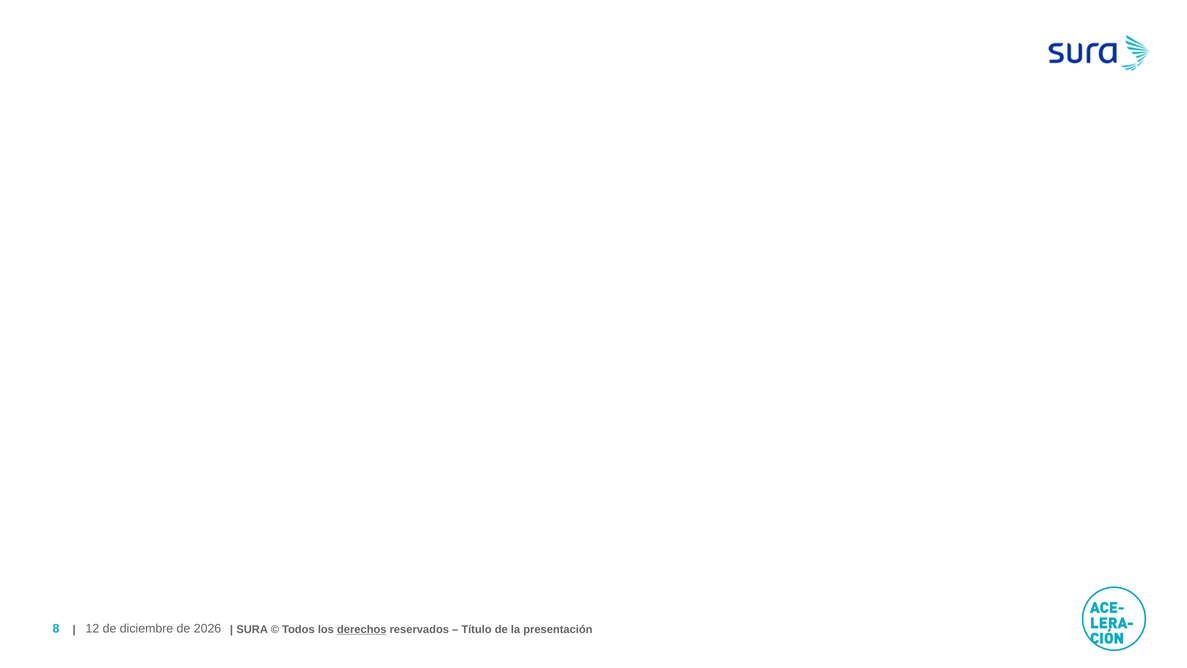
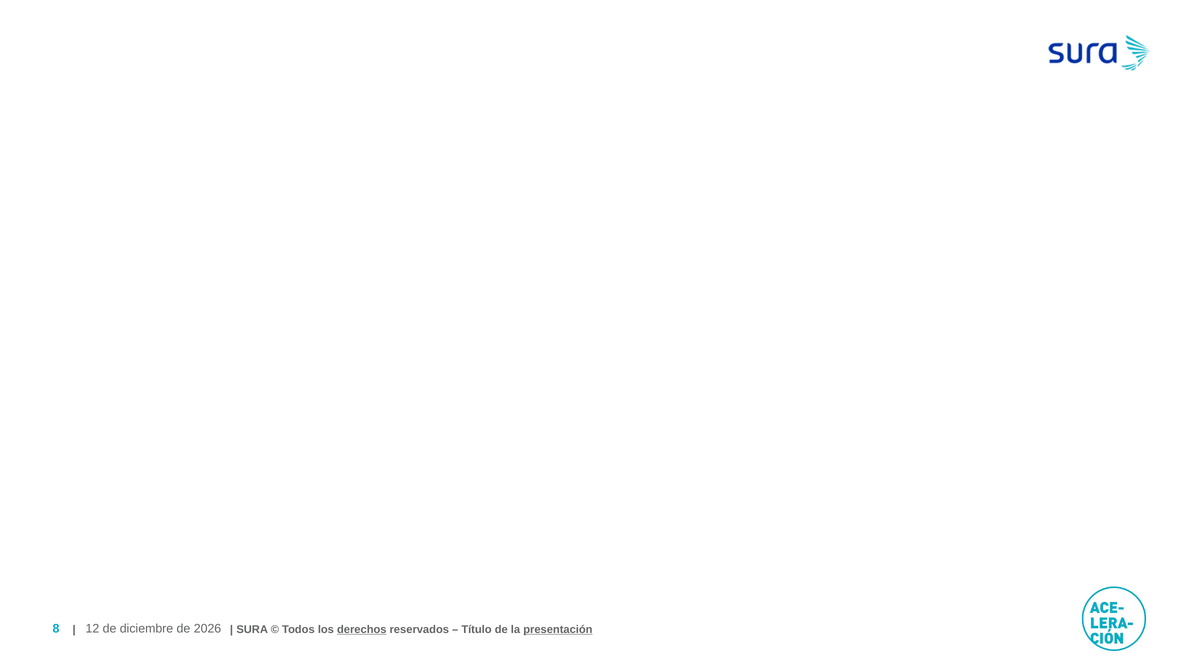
presentación underline: none -> present (558, 629)
